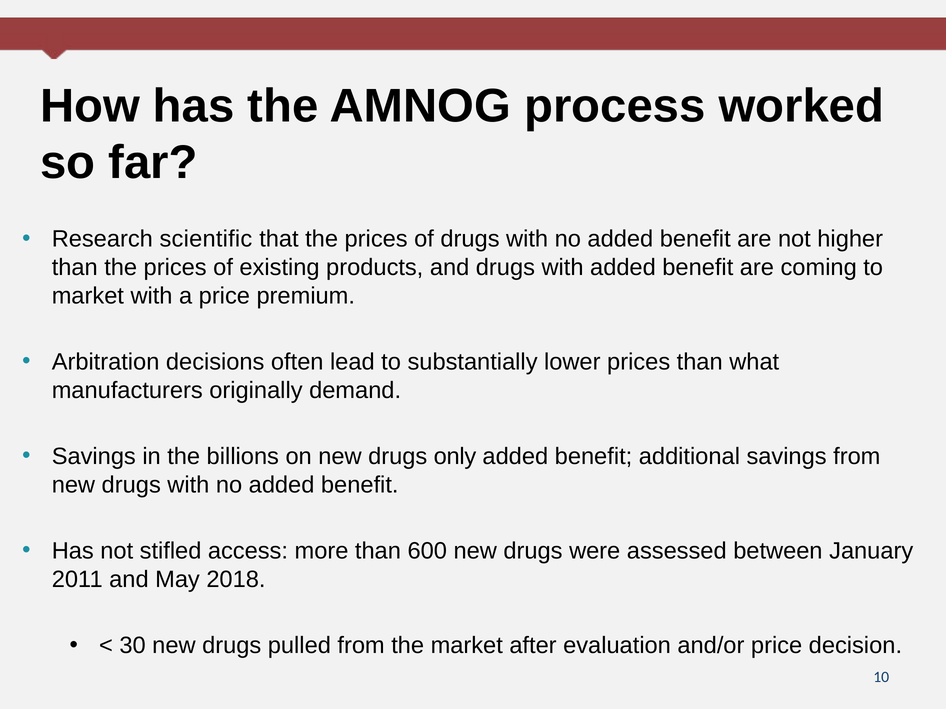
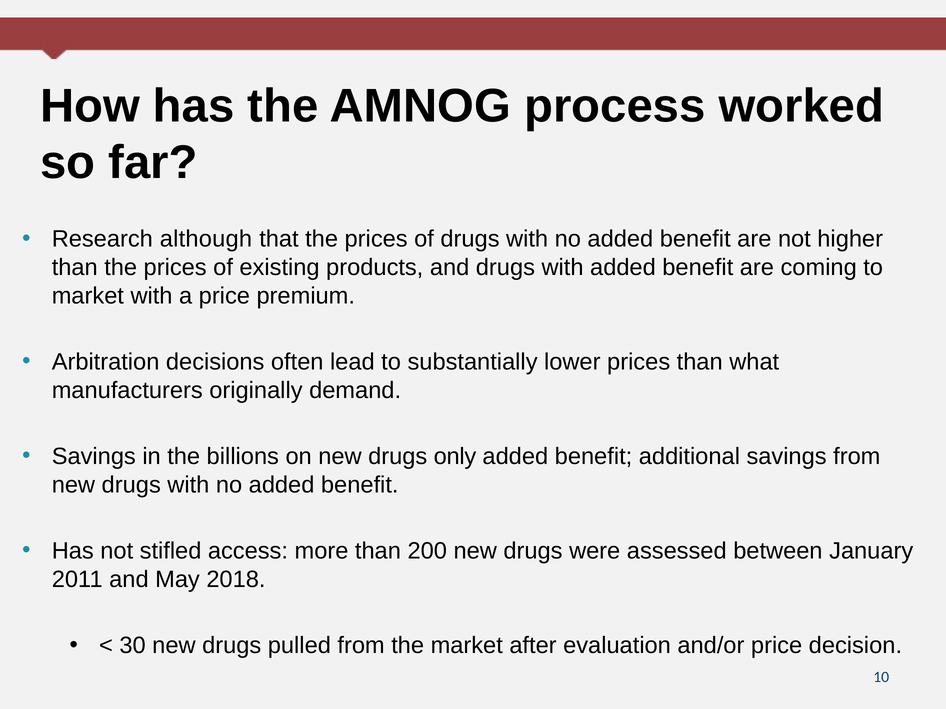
scientific: scientific -> although (206, 239)
600: 600 -> 200 (427, 551)
